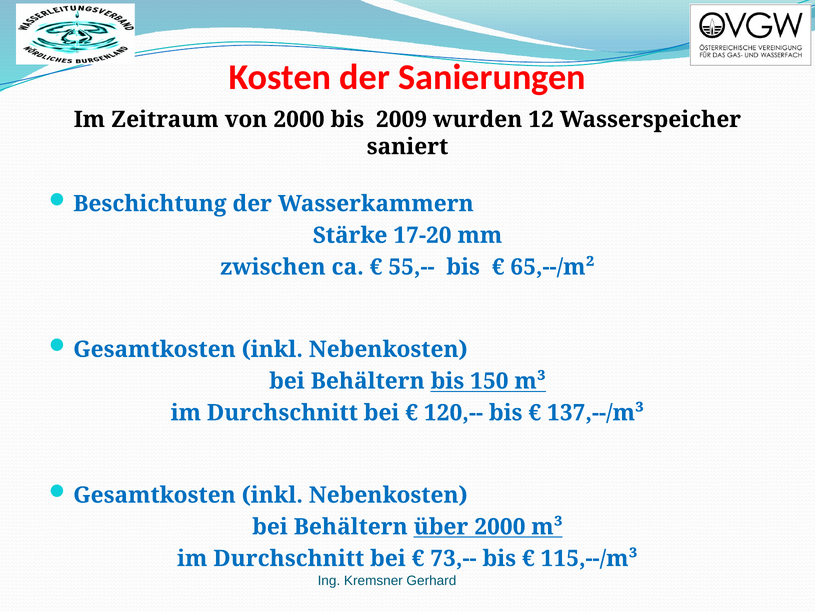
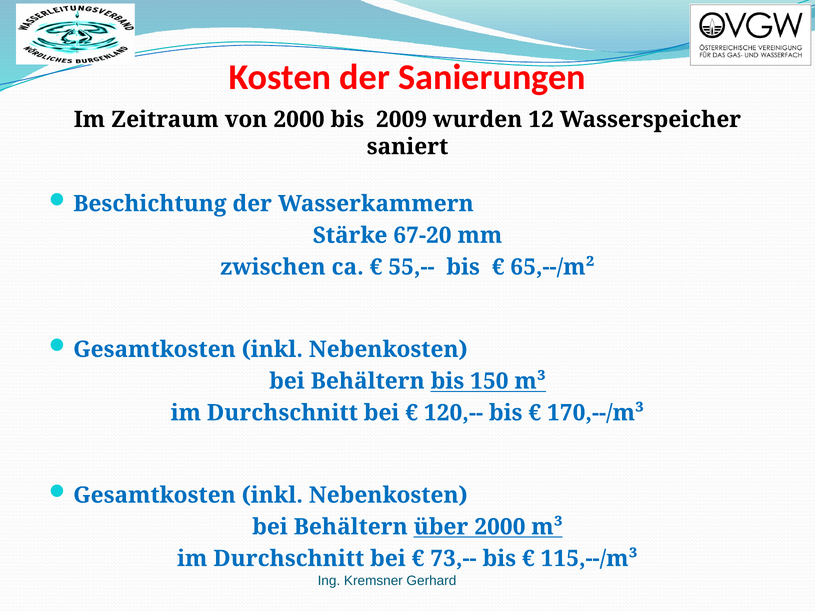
17-20: 17-20 -> 67-20 (422, 235)
137,--/m³: 137,--/m³ -> 170,--/m³ (596, 413)
